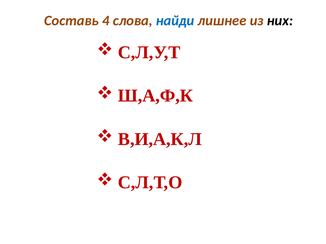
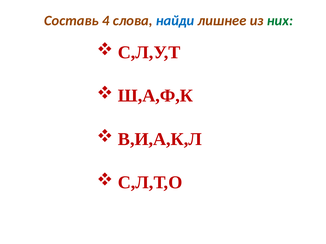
них colour: black -> green (280, 21)
